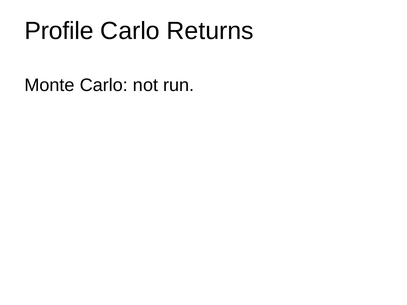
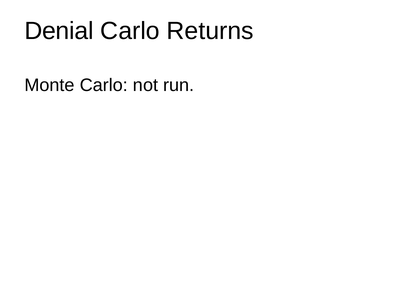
Profile: Profile -> Denial (59, 31)
